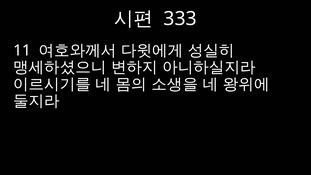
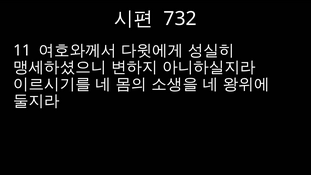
333: 333 -> 732 (180, 19)
